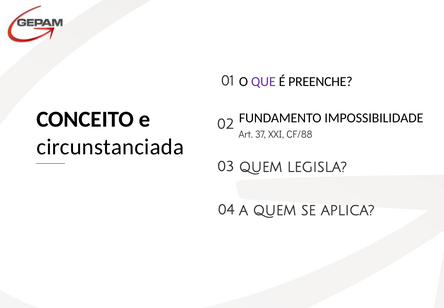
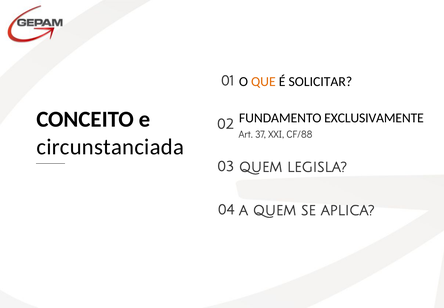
QUE colour: purple -> orange (263, 81)
PREENCHE: PREENCHE -> SOLICITAR (320, 81)
IMPOSSIBILIDADE: IMPOSSIBILIDADE -> EXCLUSIVAMENTE (374, 118)
